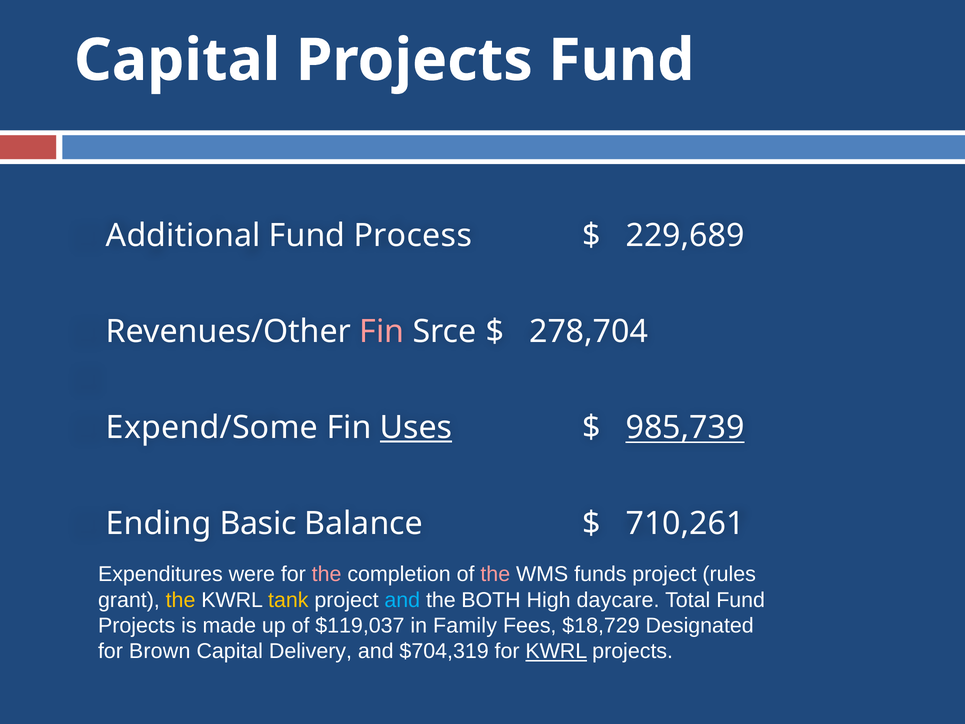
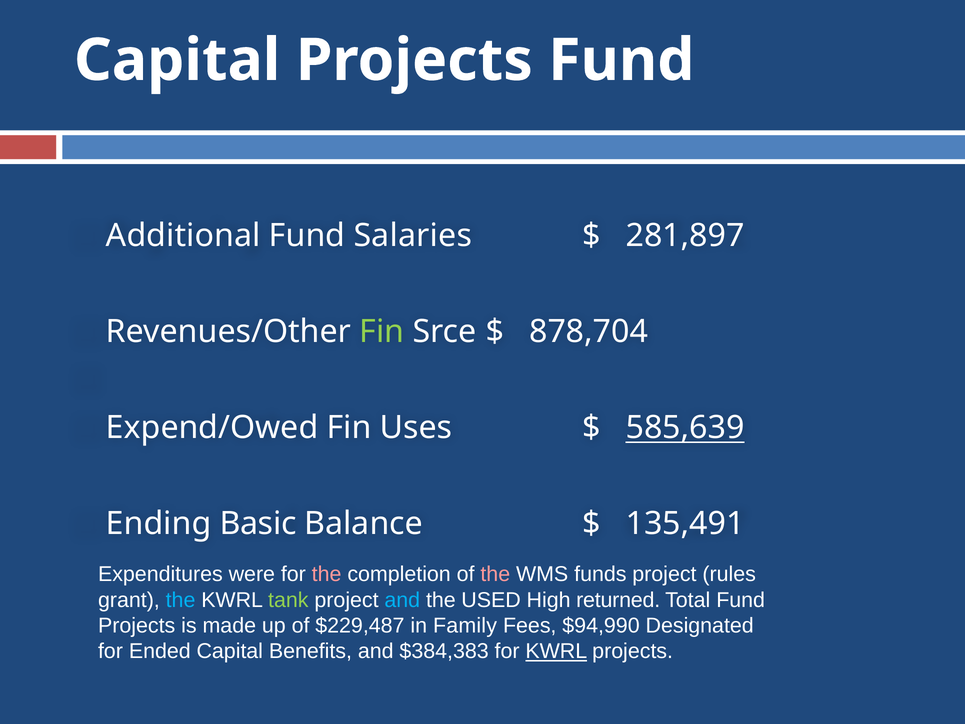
Process: Process -> Salaries (413, 235)
229,689: 229,689 -> 281,897 (685, 235)
Fin colour: pink -> light green (382, 331)
278,704: 278,704 -> 878,704 (589, 331)
Expend/Some: Expend/Some -> Expend/Owed (212, 427)
Uses underline: present -> none (416, 427)
985,739: 985,739 -> 585,639 (685, 427)
710,261: 710,261 -> 135,491 (685, 523)
the colour: yellow -> light blue (181, 600)
tank colour: yellow -> light green (288, 600)
BOTH: BOTH -> USED (491, 600)
daycare: daycare -> returned (618, 600)
$119,037: $119,037 -> $229,487 (360, 625)
$18,729: $18,729 -> $94,990 (601, 625)
Brown: Brown -> Ended (160, 651)
Delivery: Delivery -> Benefits (310, 651)
$704,319: $704,319 -> $384,383 (444, 651)
